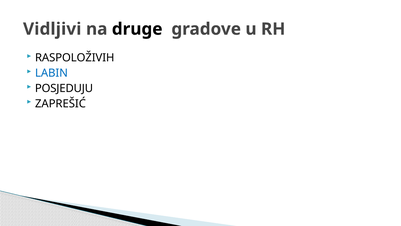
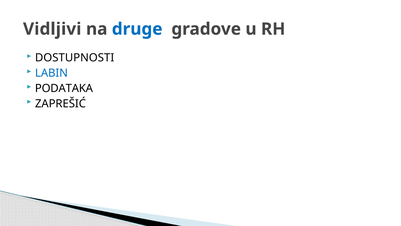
druge colour: black -> blue (137, 29)
RASPOLOŽIVIH: RASPOLOŽIVIH -> DOSTUPNOSTI (75, 58)
POSJEDUJU: POSJEDUJU -> PODATAKA (64, 88)
